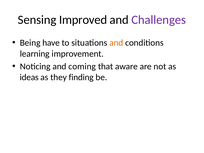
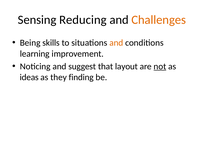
Improved: Improved -> Reducing (83, 20)
Challenges colour: purple -> orange (159, 20)
have: have -> skills (51, 43)
coming: coming -> suggest (82, 66)
aware: aware -> layout (126, 66)
not underline: none -> present (160, 66)
